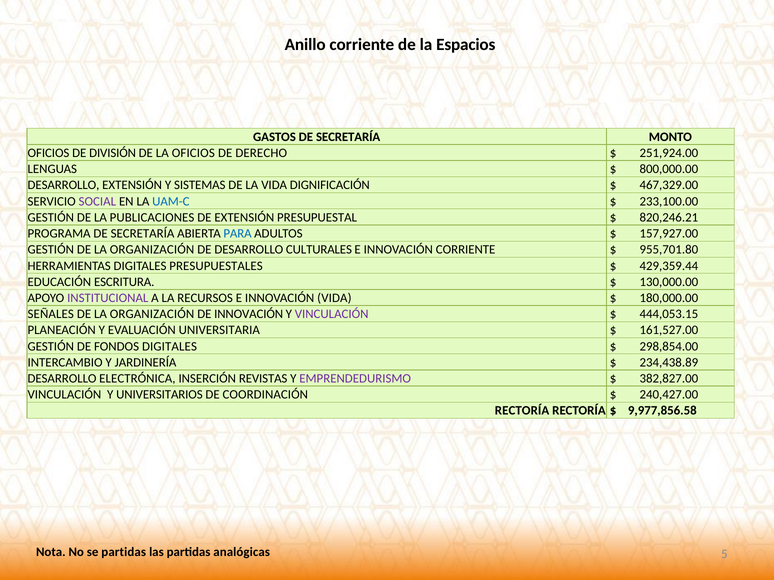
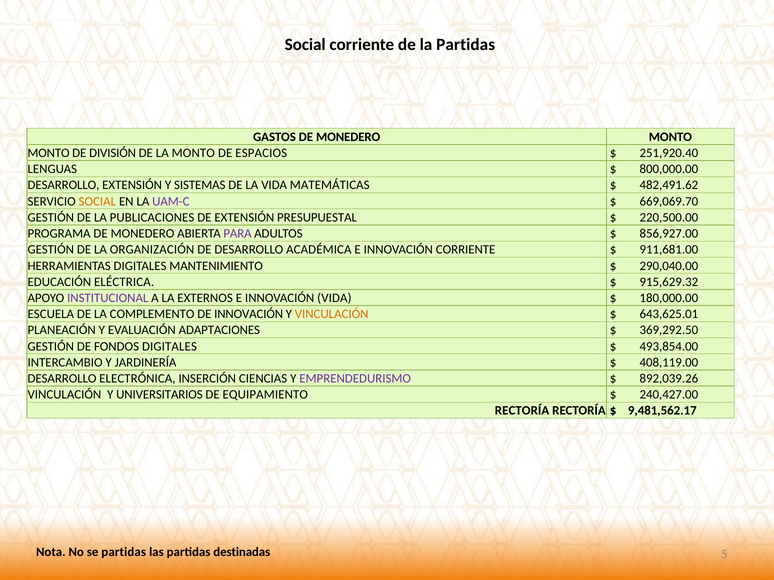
Anillo: Anillo -> Social (305, 44)
la Espacios: Espacios -> Partidas (466, 44)
GASTOS DE SECRETARÍA: SECRETARÍA -> MONEDERO (348, 137)
OFICIOS: OFICIOS -> MONTO (49, 153)
LA OFICIOS: OFICIOS -> MONTO (193, 153)
DERECHO: DERECHO -> ESPACIOS (261, 153)
251,924.00: 251,924.00 -> 251,920.40 (669, 153)
DIGNIFICACIÓN: DIGNIFICACIÓN -> MATEMÁTICAS (330, 185)
467,329.00: 467,329.00 -> 482,491.62 (669, 185)
SOCIAL colour: purple -> orange (97, 202)
UAM-C colour: blue -> purple (171, 202)
233,100.00: 233,100.00 -> 669,069.70 (669, 202)
820,246.21: 820,246.21 -> 220,500.00 (669, 218)
PROGRAMA DE SECRETARÍA: SECRETARÍA -> MONEDERO (142, 234)
PARA colour: blue -> purple (238, 234)
157,927.00: 157,927.00 -> 856,927.00 (669, 234)
CULTURALES: CULTURALES -> ACADÉMICA (319, 250)
955,701.80: 955,701.80 -> 911,681.00 (669, 250)
PRESUPUESTALES: PRESUPUESTALES -> MANTENIMIENTO (216, 266)
429,359.44: 429,359.44 -> 290,040.00 (669, 266)
ESCRITURA: ESCRITURA -> ELÉCTRICA (124, 282)
130,000.00: 130,000.00 -> 915,629.32 (669, 282)
RECURSOS: RECURSOS -> EXTERNOS (205, 298)
SEÑALES: SEÑALES -> ESCUELA (51, 314)
ORGANIZACIÓN: ORGANIZACIÓN -> COMPLEMENTO (152, 314)
VINCULACIÓN colour: purple -> orange (332, 314)
444,053.15: 444,053.15 -> 643,625.01 (669, 314)
UNIVERSITARIA: UNIVERSITARIA -> ADAPTACIONES (219, 330)
161,527.00: 161,527.00 -> 369,292.50 (669, 330)
298,854.00: 298,854.00 -> 493,854.00 (669, 347)
234,438.89: 234,438.89 -> 408,119.00 (669, 363)
REVISTAS: REVISTAS -> CIENCIAS (263, 379)
382,827.00: 382,827.00 -> 892,039.26 (669, 379)
COORDINACIÓN: COORDINACIÓN -> EQUIPAMIENTO (265, 395)
9,977,856.58: 9,977,856.58 -> 9,481,562.17 (662, 411)
analógicas: analógicas -> destinadas (242, 553)
